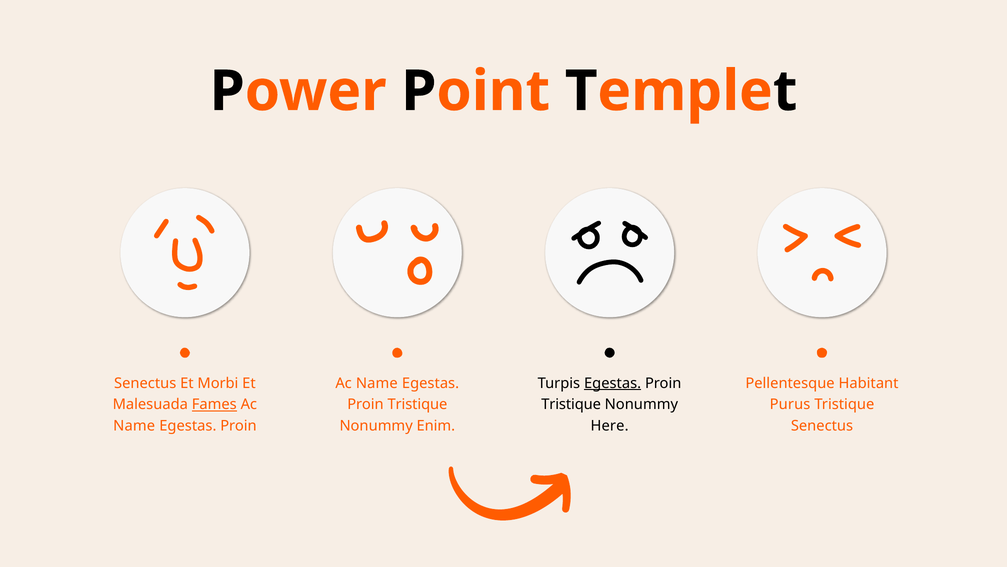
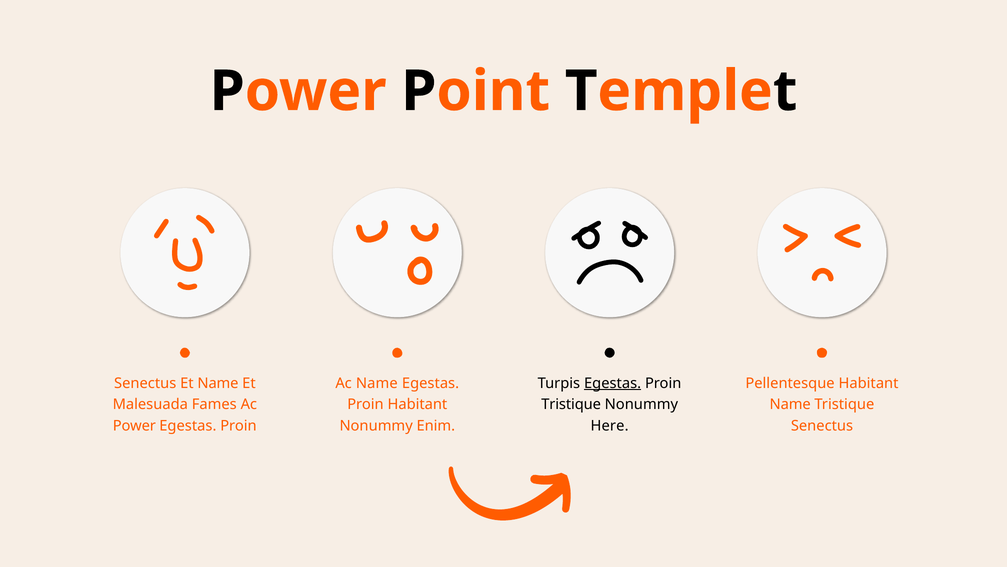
Et Morbi: Morbi -> Name (218, 383)
Fames underline: present -> none (214, 404)
Tristique: Tristique -> Habitant (417, 404)
Purus: Purus -> Name (790, 404)
Name: Name -> Power (134, 425)
